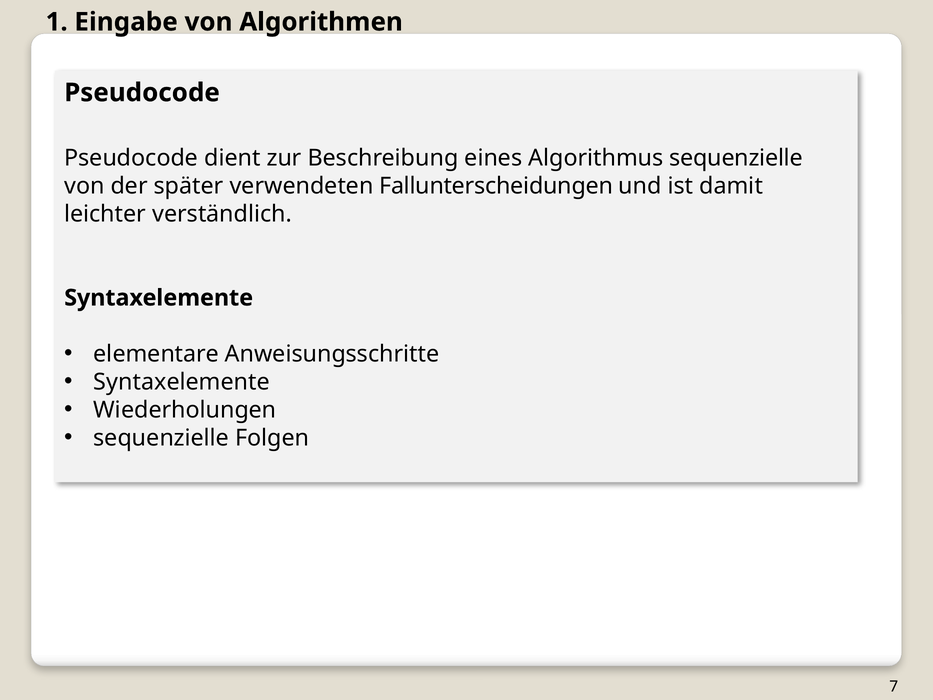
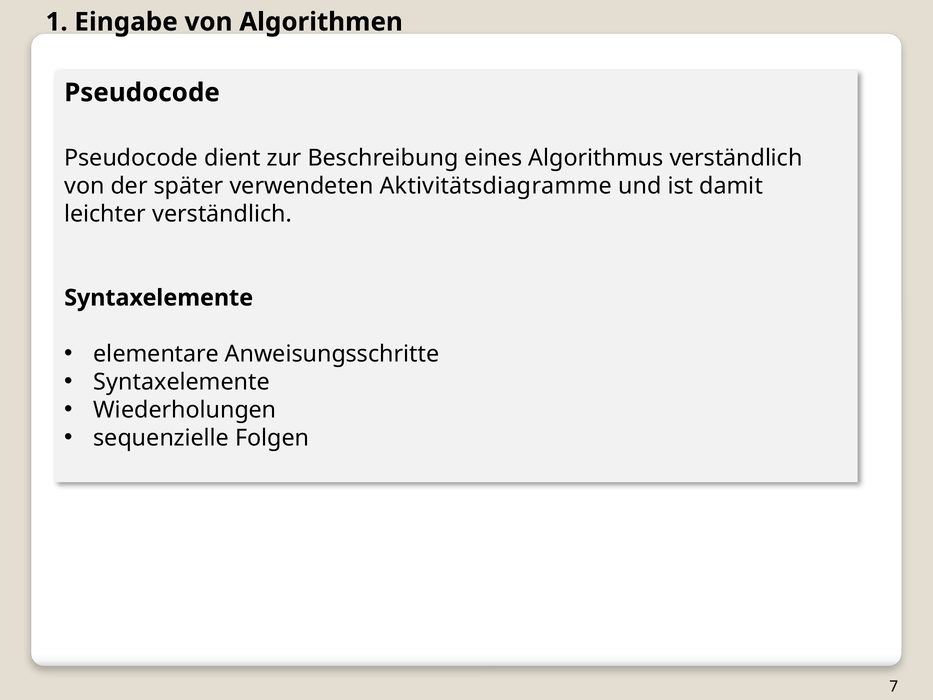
Algorithmus sequenzielle: sequenzielle -> verständlich (736, 158)
Fallunterscheidungen: Fallunterscheidungen -> Aktivitätsdiagramme (496, 186)
